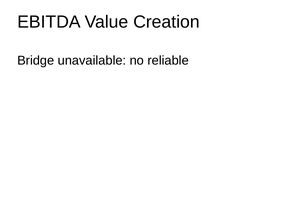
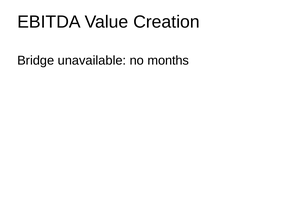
reliable: reliable -> months (168, 60)
